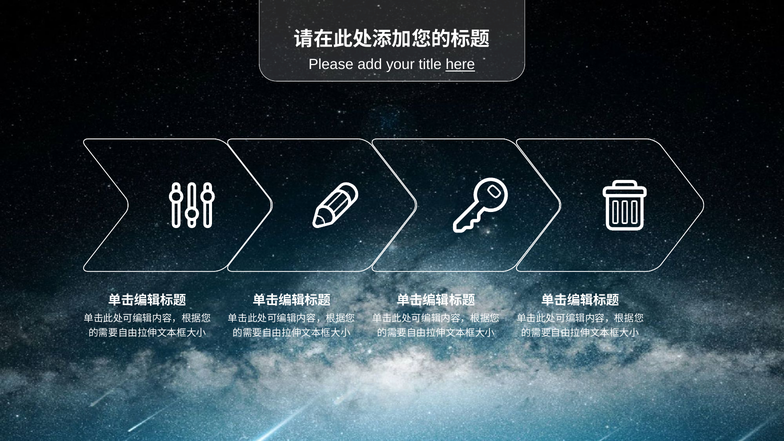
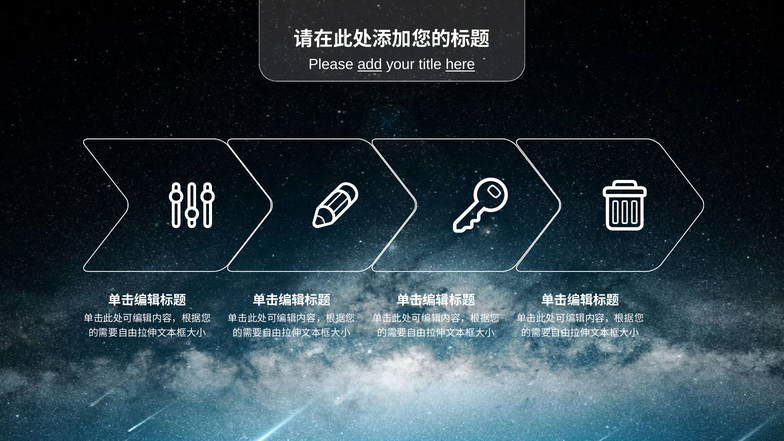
add underline: none -> present (370, 65)
